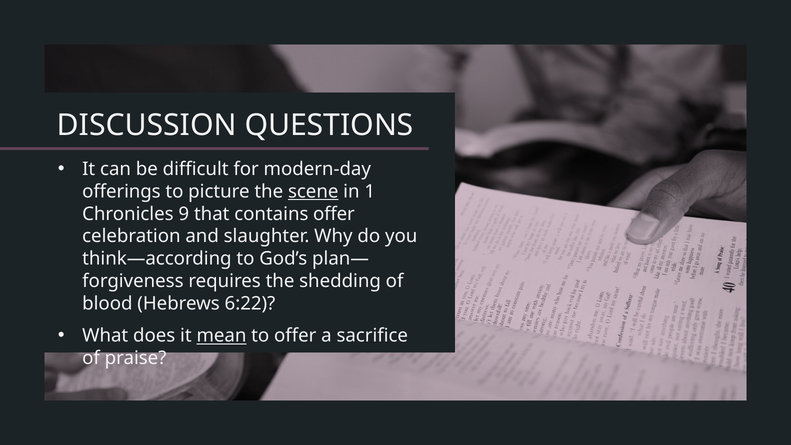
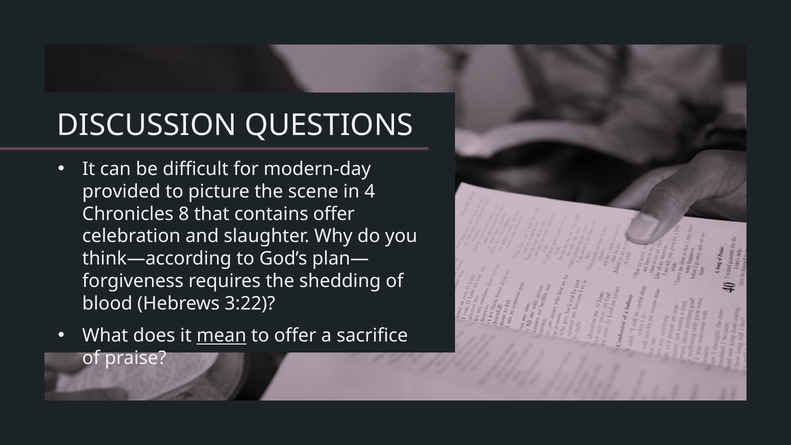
offerings: offerings -> provided (121, 191)
scene underline: present -> none (313, 191)
1: 1 -> 4 (370, 191)
9: 9 -> 8 (184, 214)
6:22: 6:22 -> 3:22 (250, 303)
